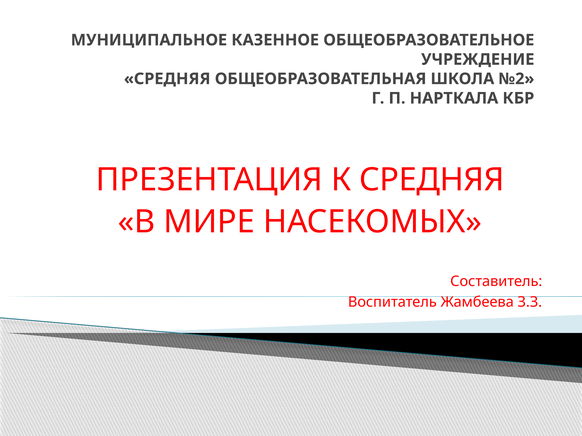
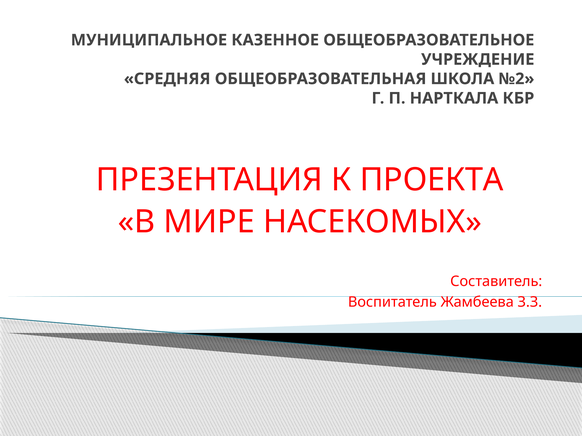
К СРЕДНЯЯ: СРЕДНЯЯ -> ПРОЕКТА (432, 180)
